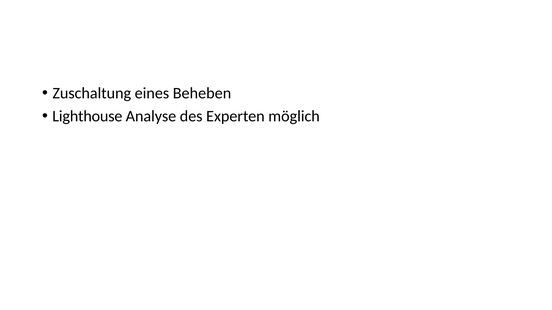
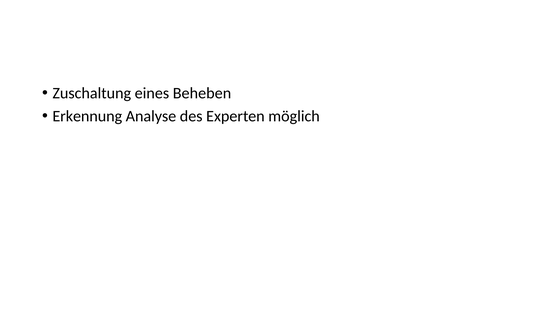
Lighthouse: Lighthouse -> Erkennung (87, 116)
